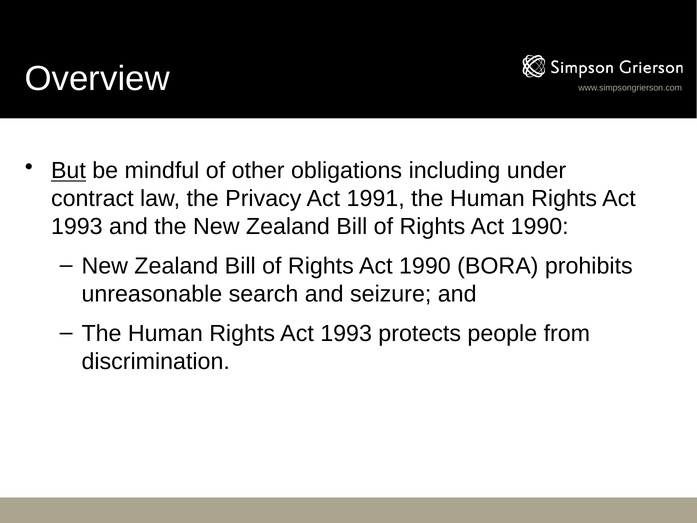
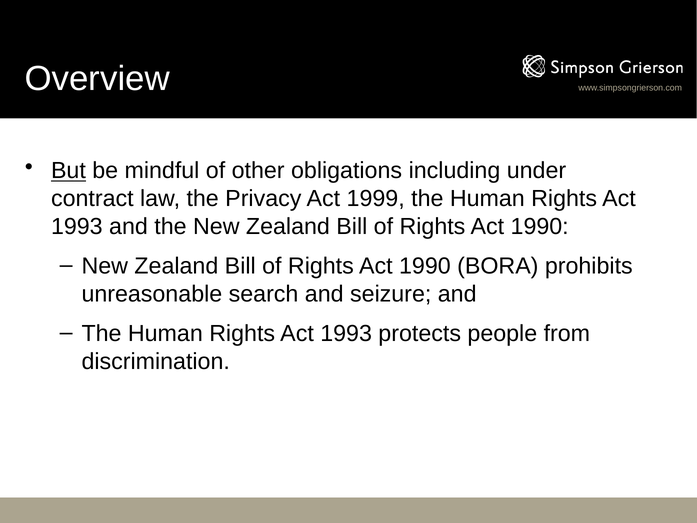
1991: 1991 -> 1999 (376, 199)
